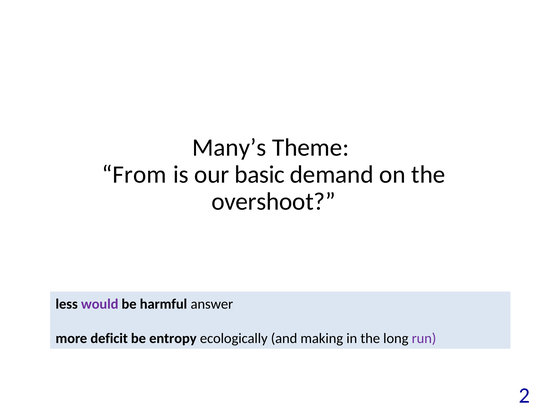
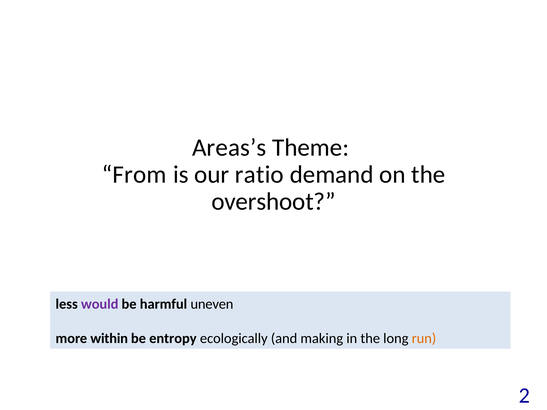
Many’s: Many’s -> Areas’s (229, 148)
basic: basic -> ratio (259, 175)
answer: answer -> uneven (212, 304)
deficit: deficit -> within (109, 339)
run colour: purple -> orange (424, 339)
